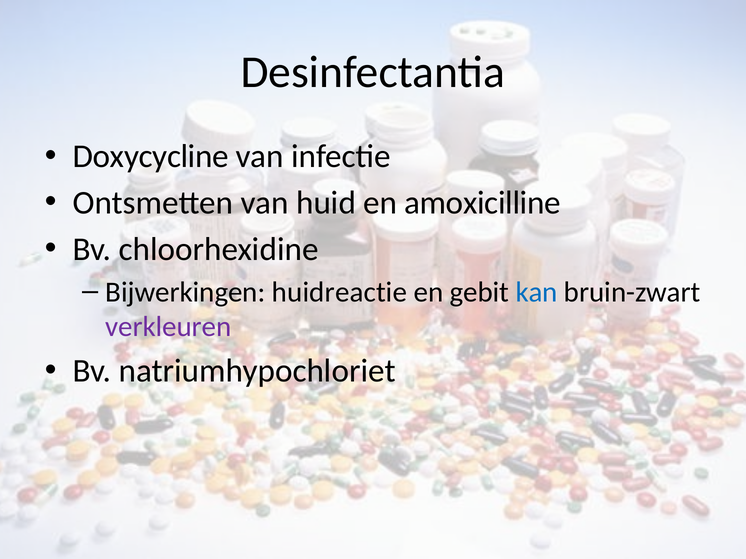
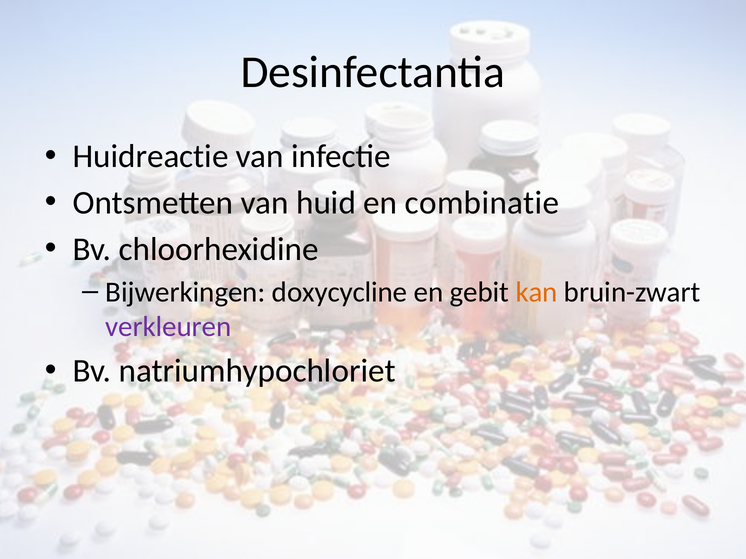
Doxycycline: Doxycycline -> Huidreactie (151, 156)
amoxicilline: amoxicilline -> combinatie (482, 203)
huidreactie: huidreactie -> doxycycline (340, 292)
kan colour: blue -> orange (537, 292)
